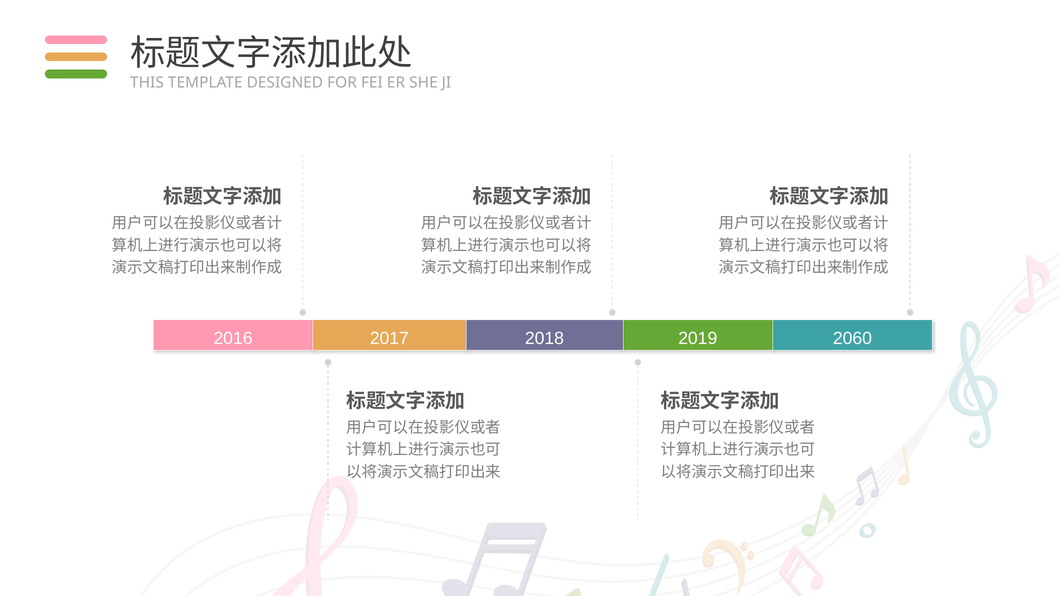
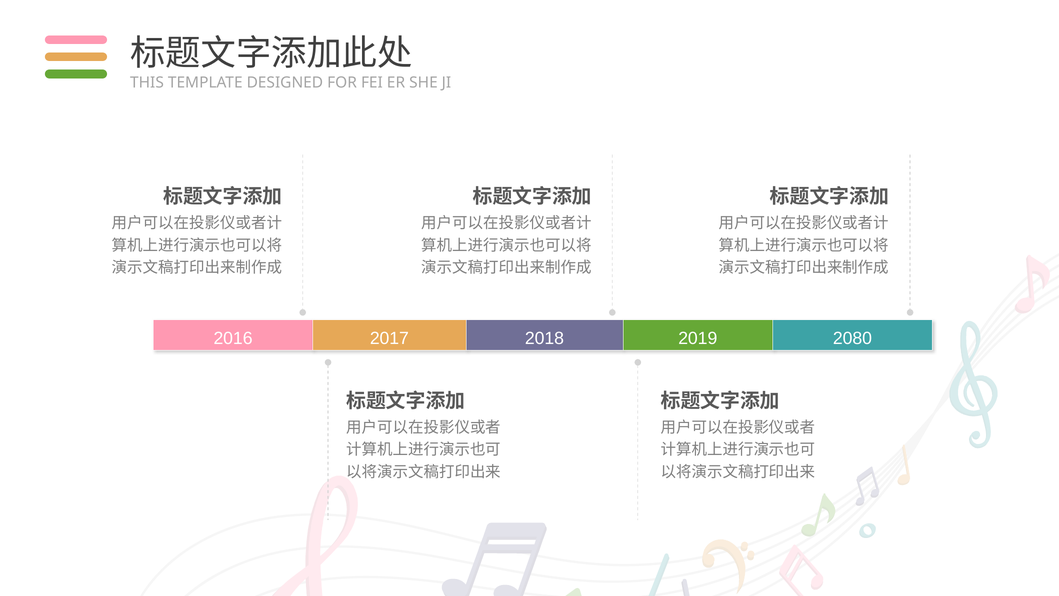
2060: 2060 -> 2080 (852, 338)
